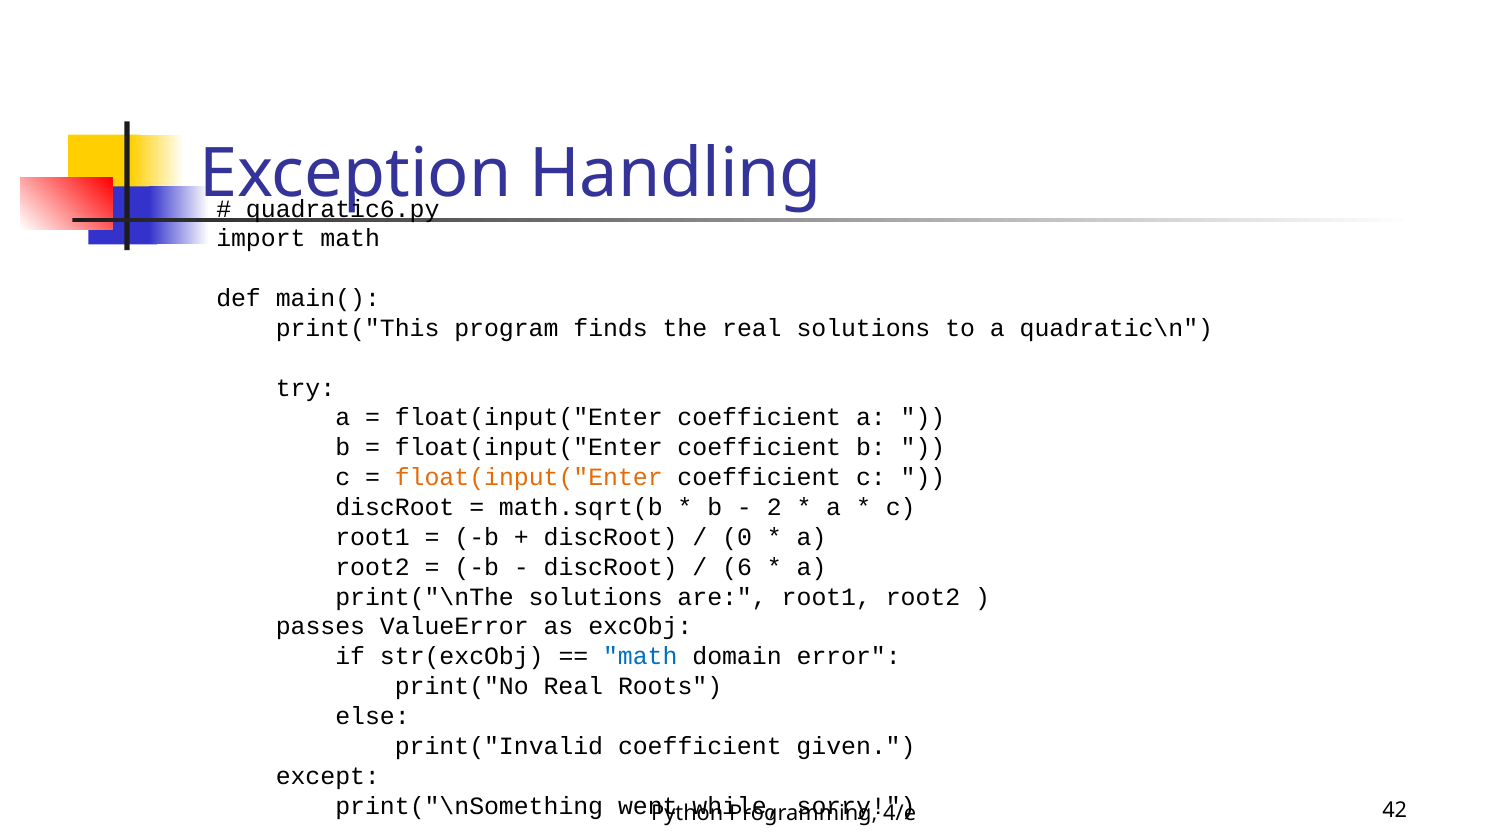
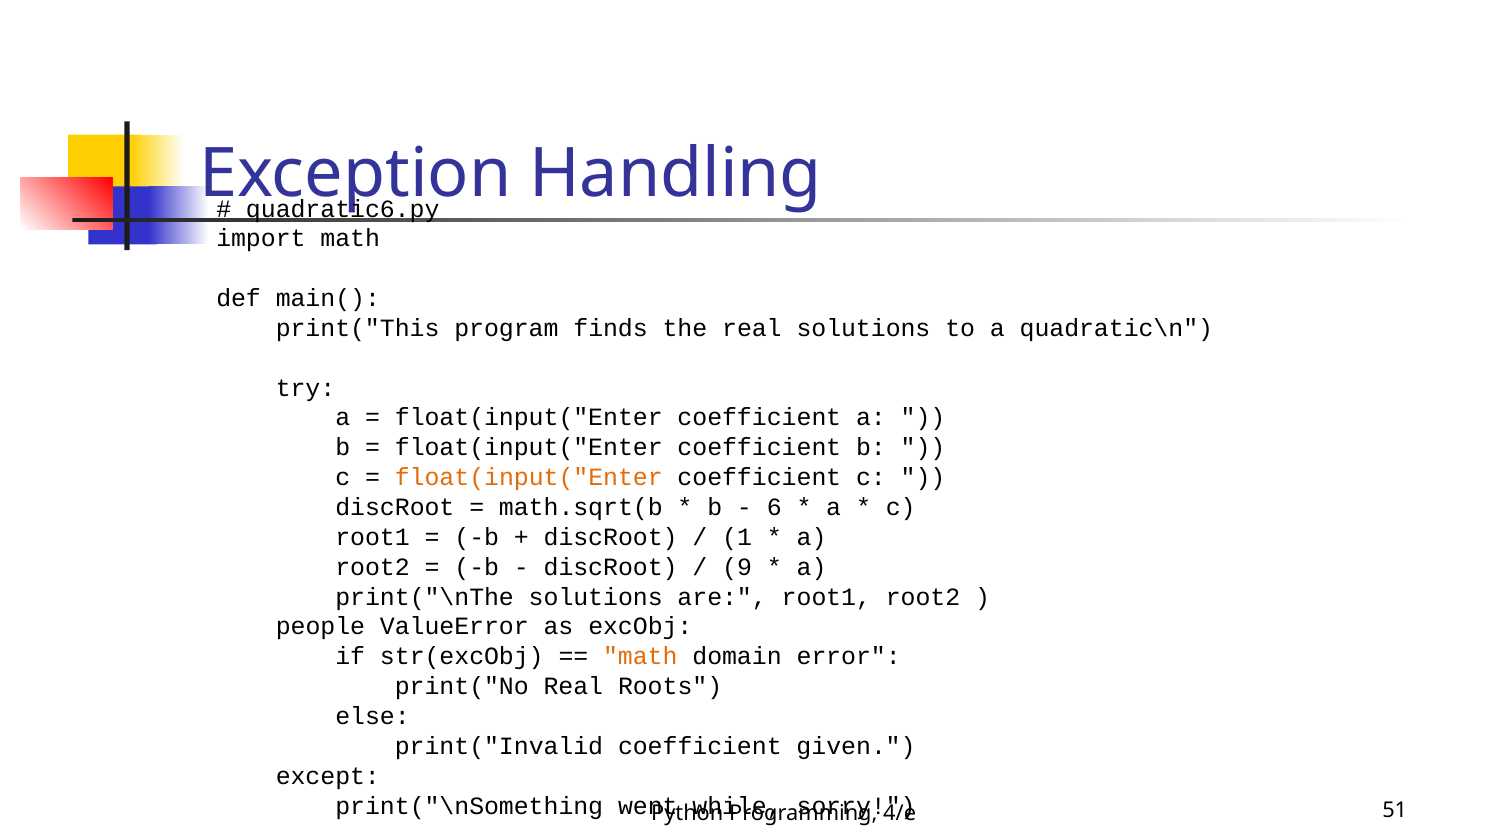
2: 2 -> 6 (774, 507)
0: 0 -> 1 (737, 537)
6: 6 -> 9 (737, 567)
passes: passes -> people (320, 627)
math colour: blue -> orange (640, 656)
42: 42 -> 51 (1395, 810)
